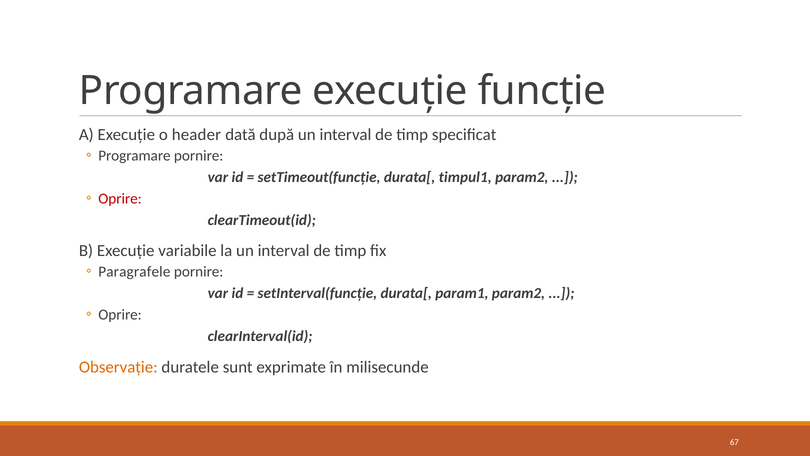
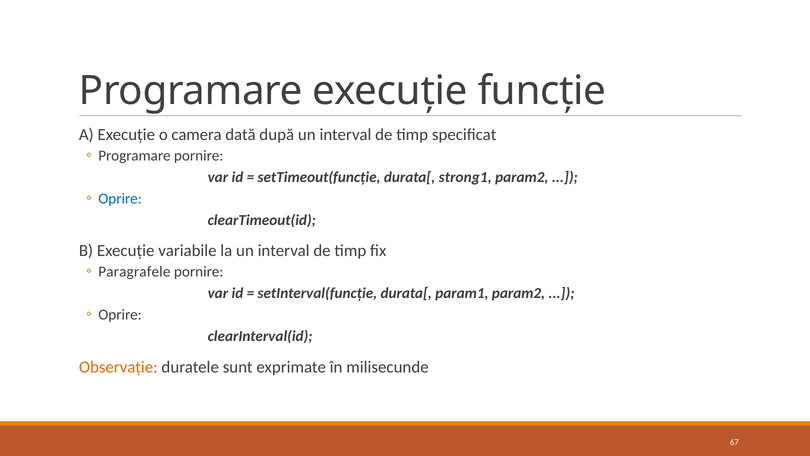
header: header -> camera (197, 135)
timpul1: timpul1 -> strong1 (465, 177)
Oprire colour: red -> blue (120, 198)
